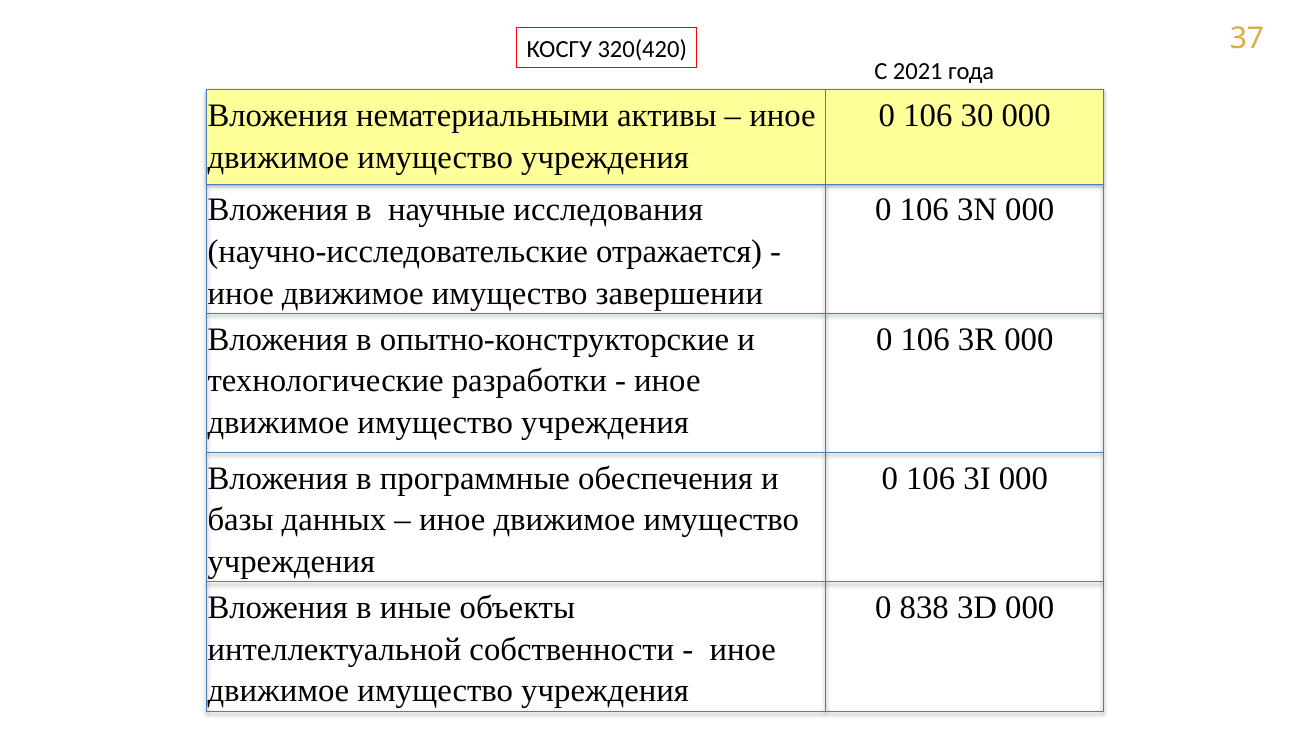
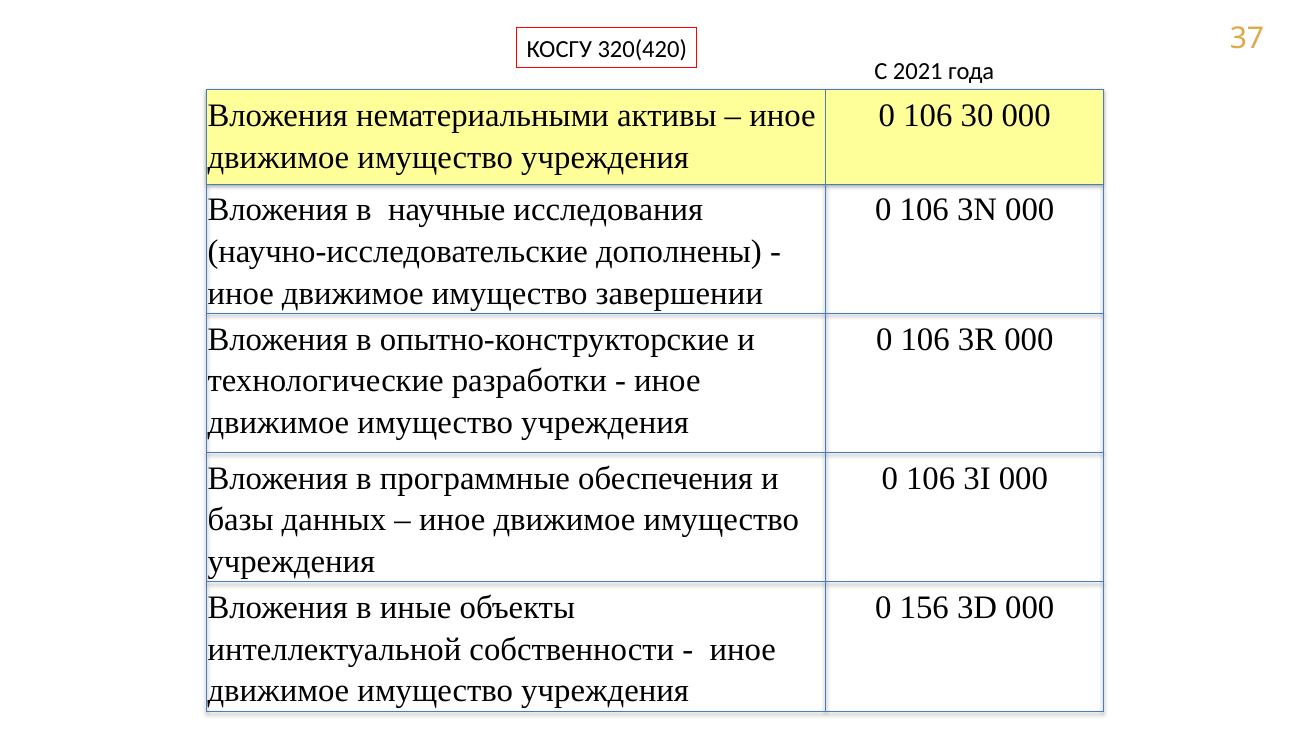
отражается: отражается -> дополнены (679, 252)
838: 838 -> 156 (924, 608)
